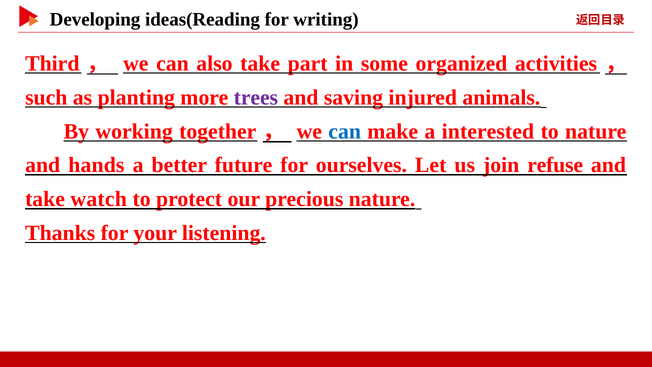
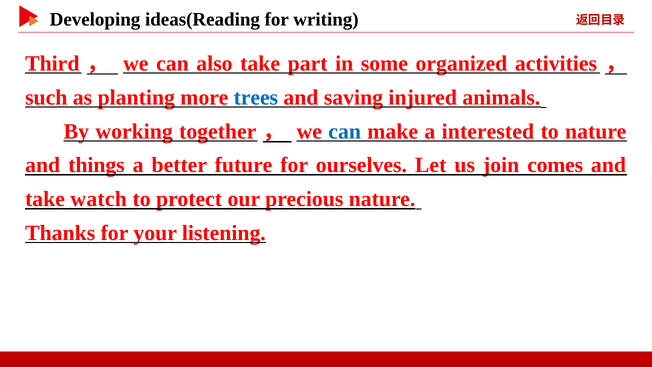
trees colour: purple -> blue (256, 97)
hands: hands -> things (96, 165)
refuse: refuse -> comes (555, 165)
